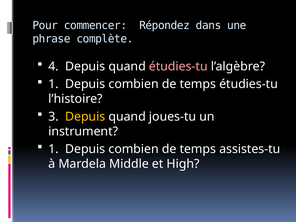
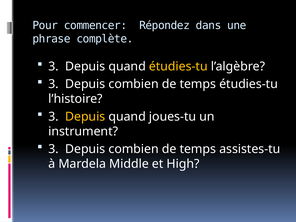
4: 4 -> 3 (53, 66)
étudies-tu colour: pink -> yellow (178, 66)
1: 1 -> 3 (53, 84)
1: 1 -> 3 (53, 149)
